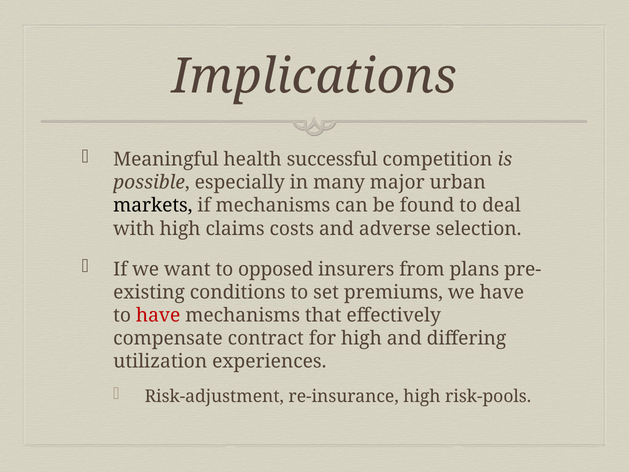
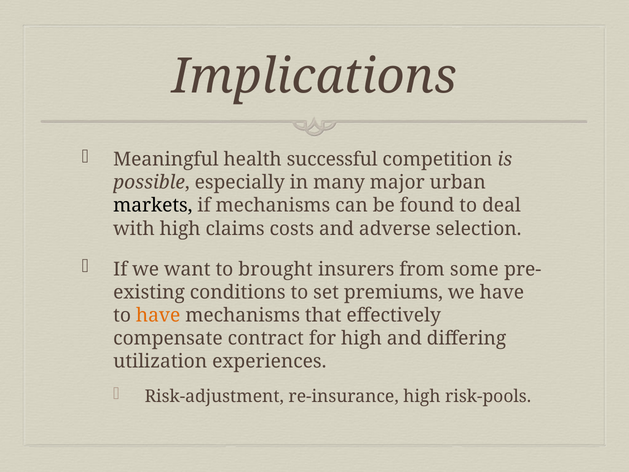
opposed: opposed -> brought (276, 269)
plans: plans -> some (474, 269)
have colour: red -> orange (158, 315)
